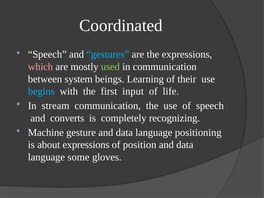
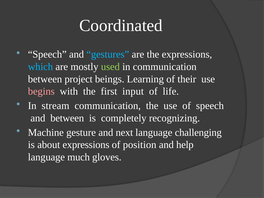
which colour: pink -> light blue (40, 67)
system: system -> project (79, 79)
begins colour: light blue -> pink (41, 91)
and converts: converts -> between (67, 118)
gesture and data: data -> next (124, 132)
positioning: positioning -> challenging (198, 132)
data: data -> help (185, 145)
some: some -> much (79, 157)
